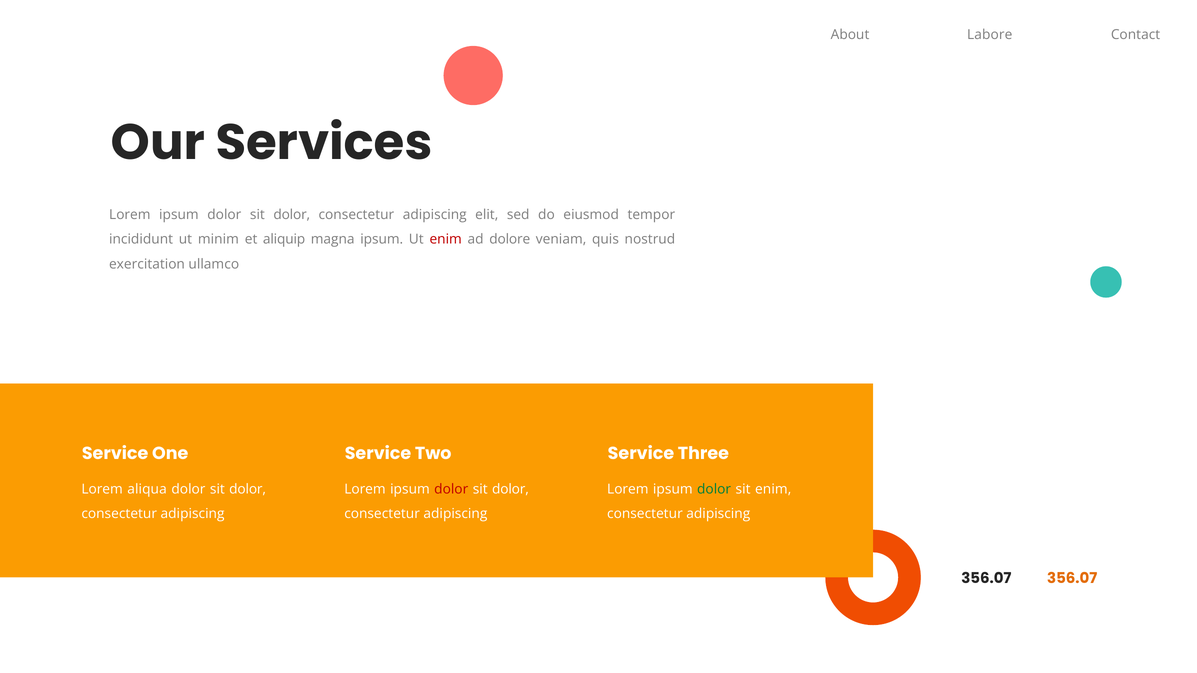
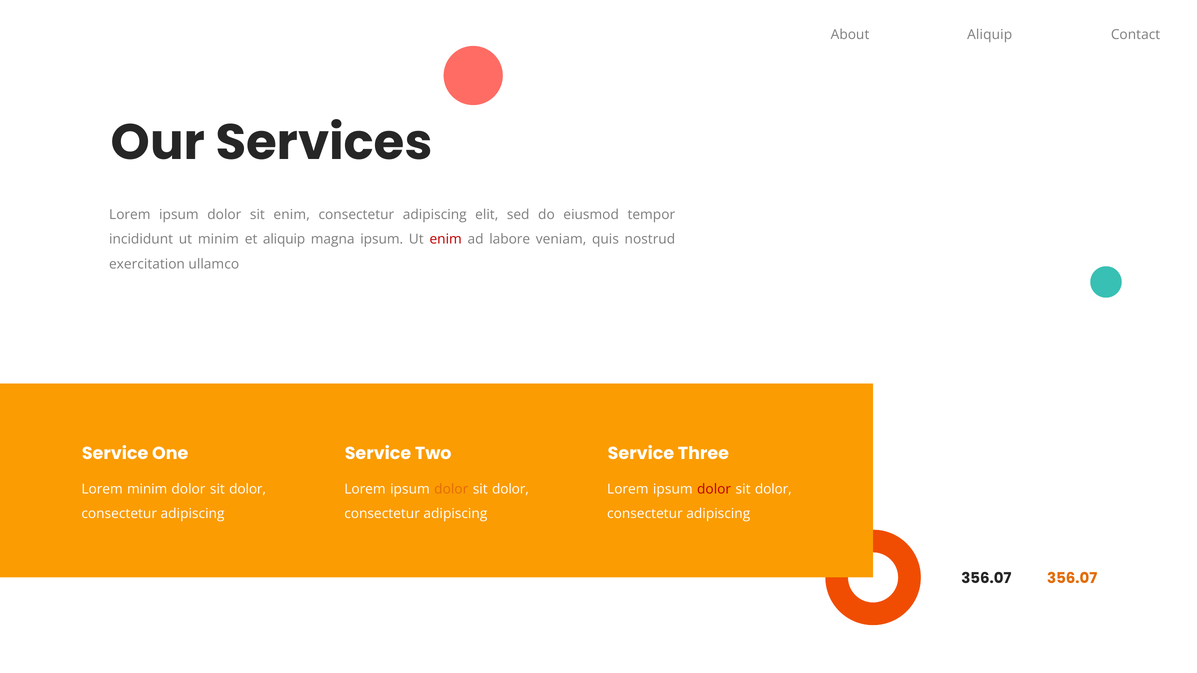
About Labore: Labore -> Aliquip (990, 35)
dolor: dolor -> enim (292, 215)
dolore: dolore -> labore (510, 240)
Lorem aliqua: aliqua -> minim (147, 489)
dolor colour: red -> orange (451, 489)
dolor colour: green -> red (714, 489)
enim: enim -> dolor (773, 489)
